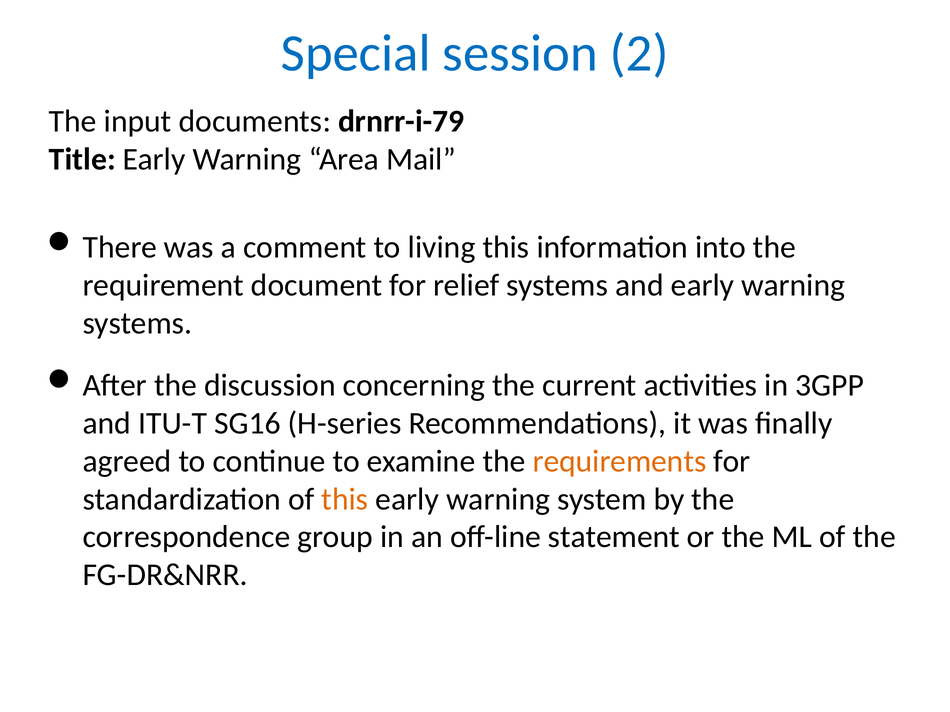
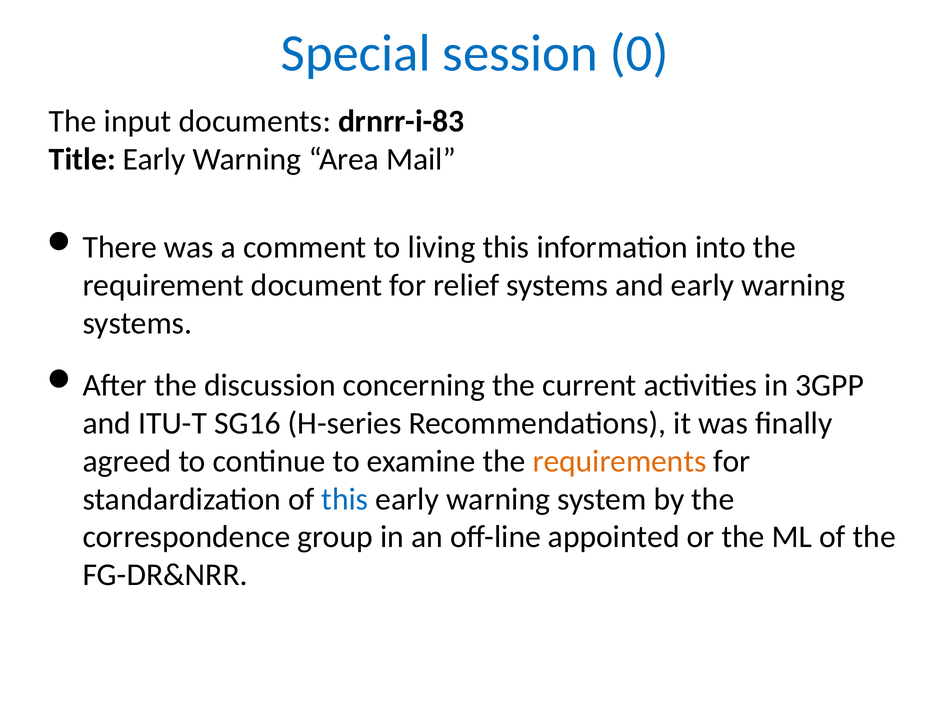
2: 2 -> 0 (639, 54)
drnrr-i-79: drnrr-i-79 -> drnrr-i-83 (401, 122)
this colour: orange -> blue (345, 499)
statement: statement -> appointed (614, 537)
